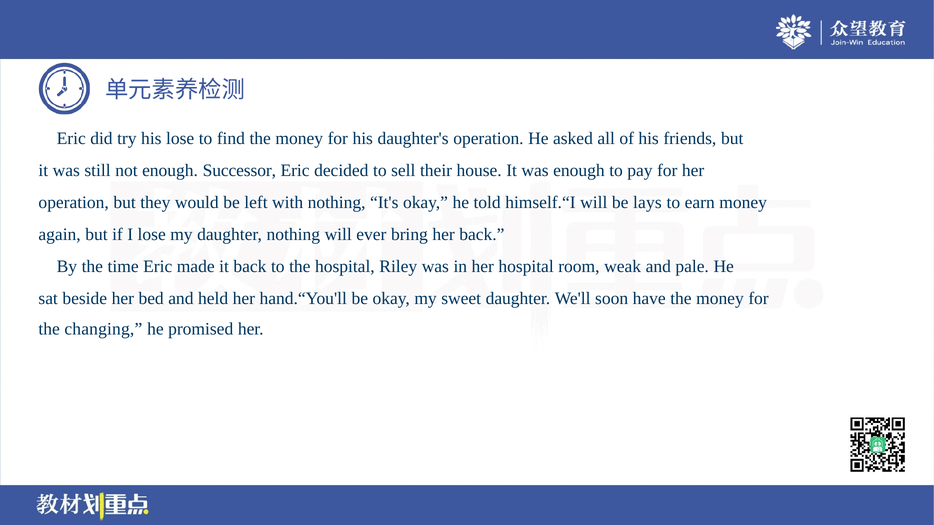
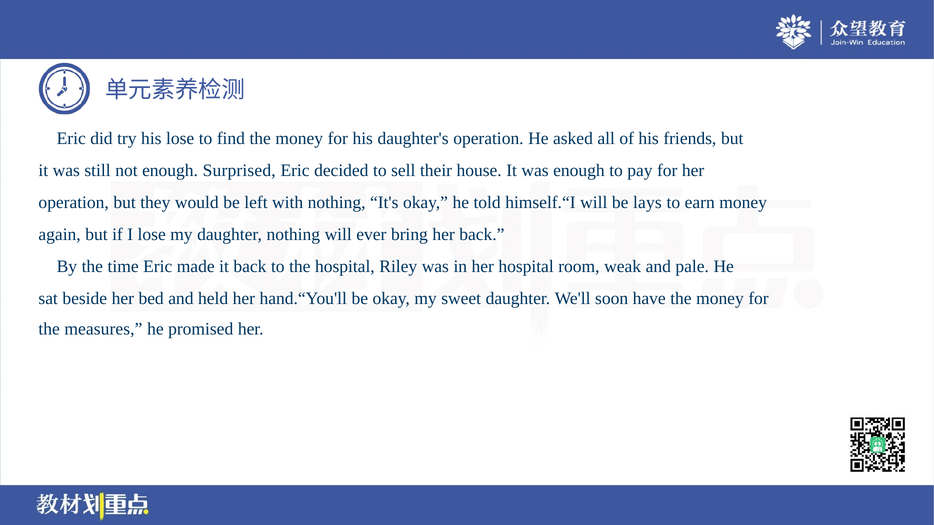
Successor: Successor -> Surprised (239, 170)
changing: changing -> measures (103, 329)
